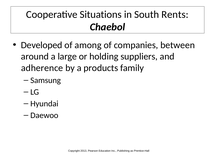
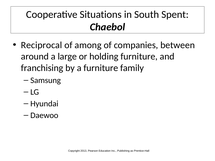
Rents: Rents -> Spent (175, 15)
Developed: Developed -> Reciprocal (42, 45)
holding suppliers: suppliers -> furniture (139, 57)
adherence: adherence -> franchising (42, 68)
a products: products -> furniture (101, 68)
